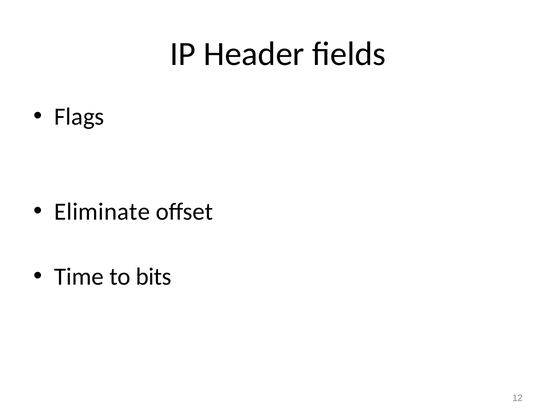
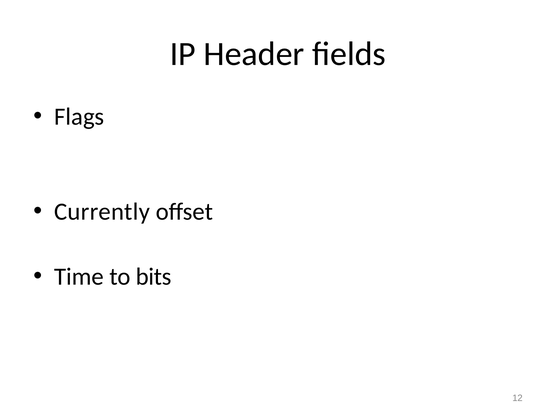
Eliminate: Eliminate -> Currently (102, 212)
